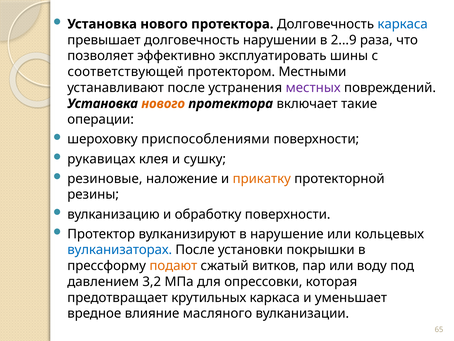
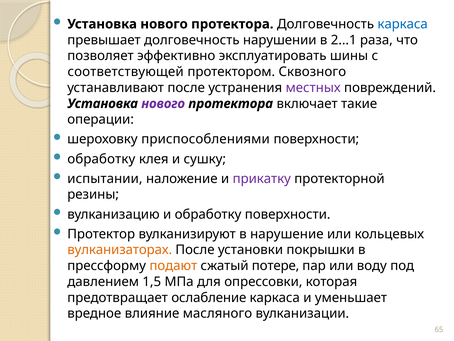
2...9: 2...9 -> 2...1 (344, 40)
Местными: Местными -> Сквозного (312, 72)
нового colour: orange -> purple (163, 103)
рукавицах: рукавицах -> обработку (101, 159)
резиновые: резиновые -> испытании (105, 178)
прикатку colour: orange -> purple (262, 178)
вулканизаторах colour: blue -> orange (120, 250)
витков: витков -> потере (276, 265)
3,2: 3,2 -> 1,5 (152, 281)
крутильных: крутильных -> ослабление (209, 297)
